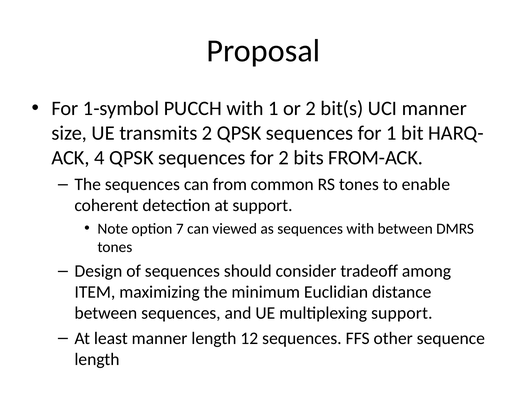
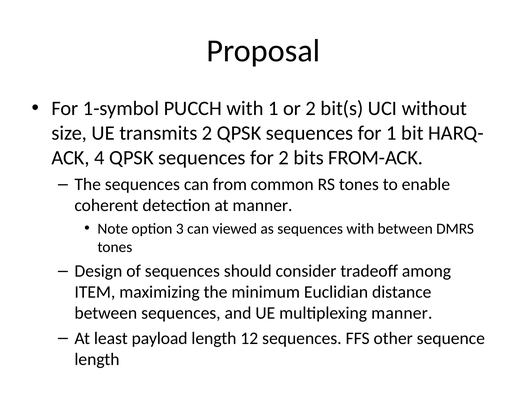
UCI manner: manner -> without (434, 109)
at support: support -> manner (262, 206)
7: 7 -> 3 (180, 229)
multiplexing support: support -> manner (402, 313)
least manner: manner -> payload (160, 339)
